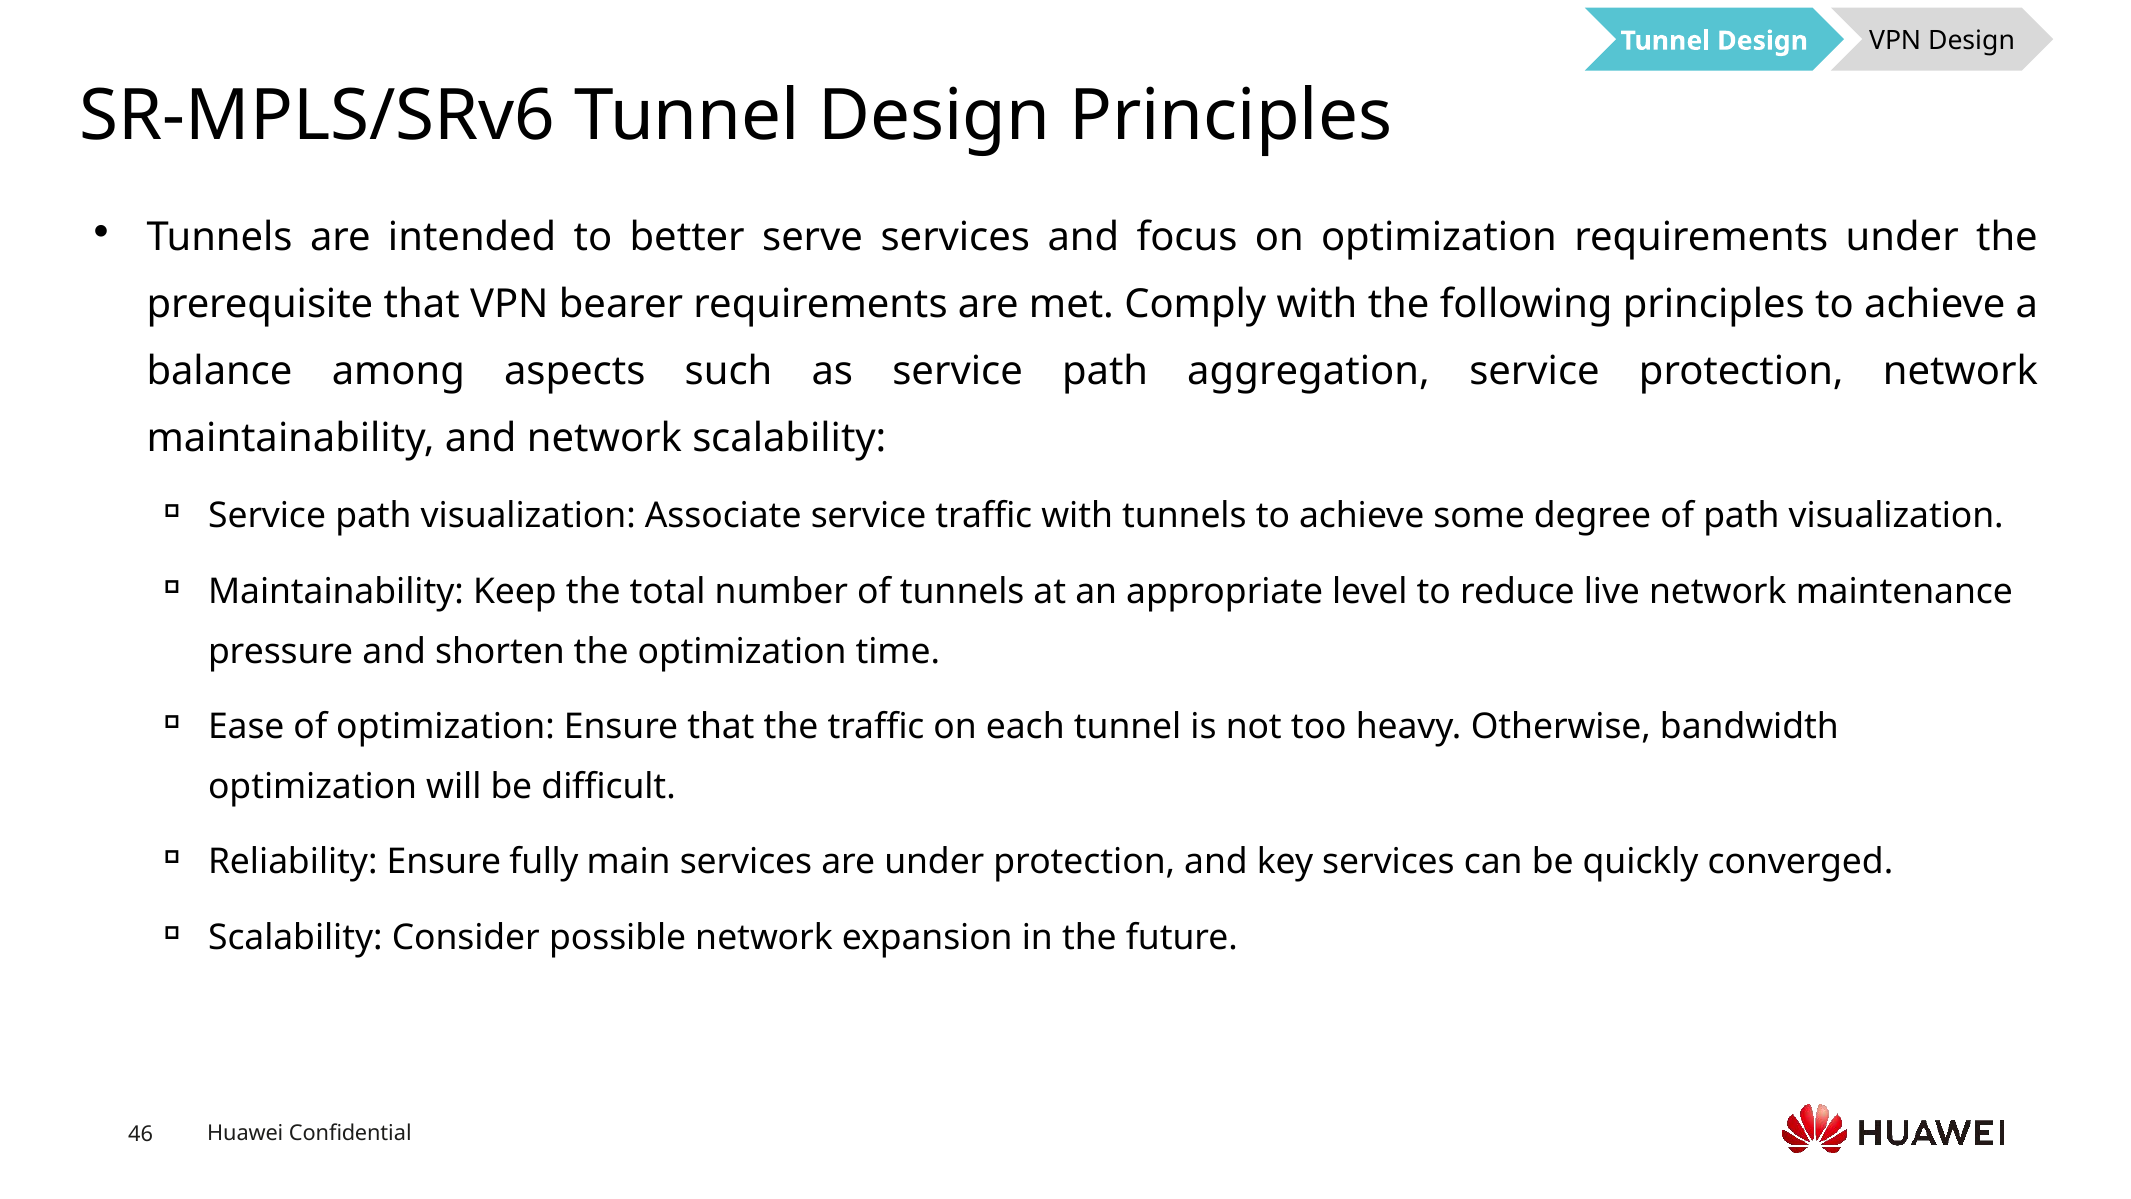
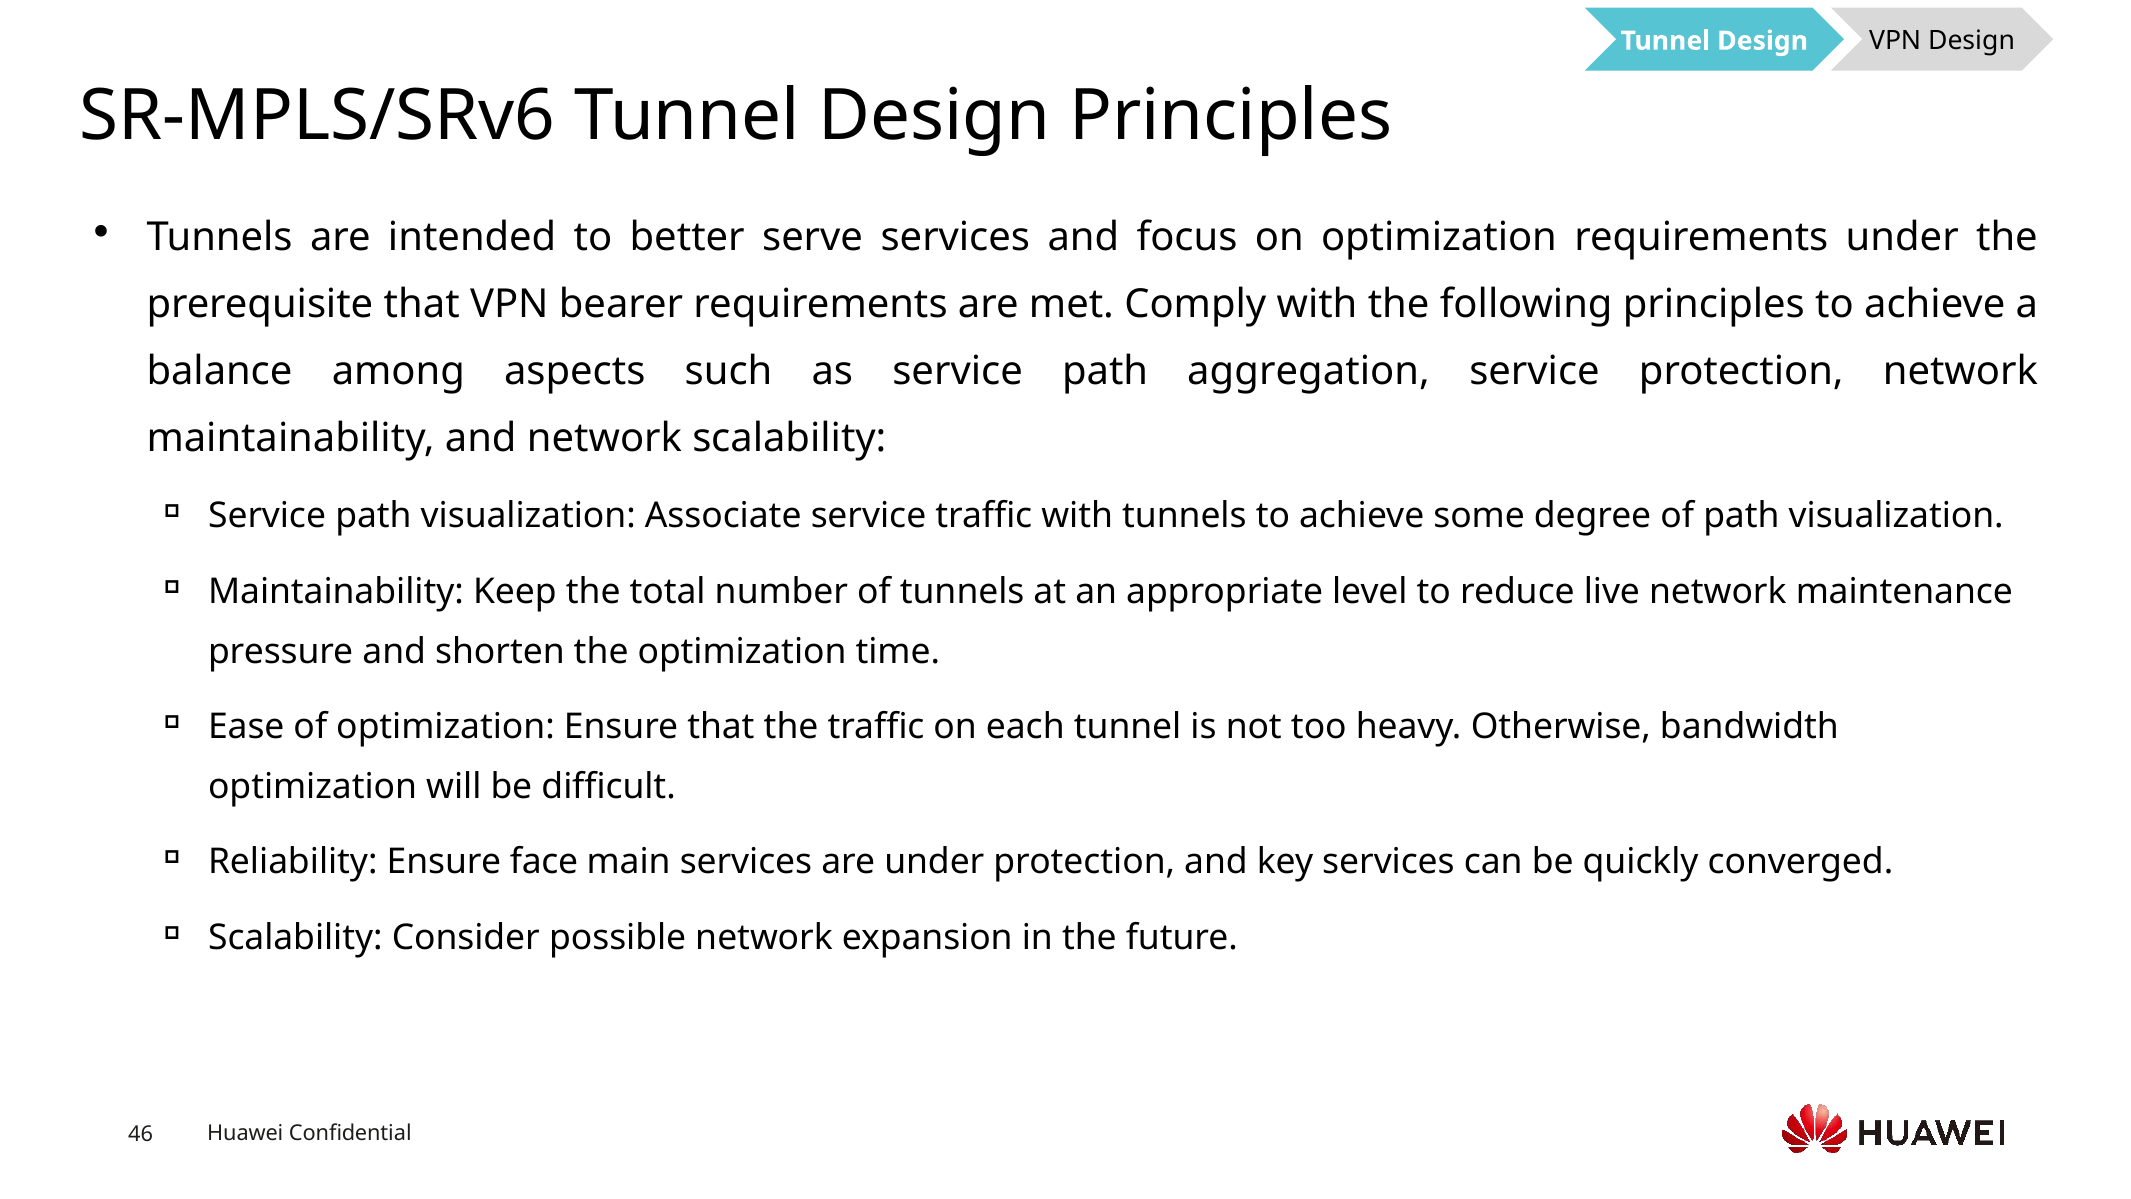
fully: fully -> face (544, 862)
